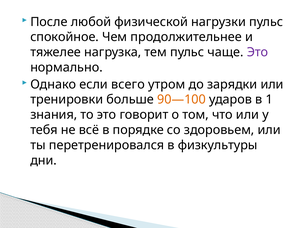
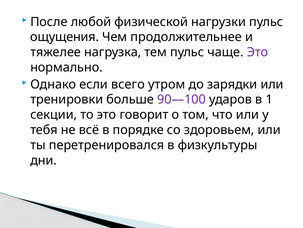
спокойное: спокойное -> ощущения (65, 37)
90—100 colour: orange -> purple (182, 99)
знания: знания -> секции (54, 114)
